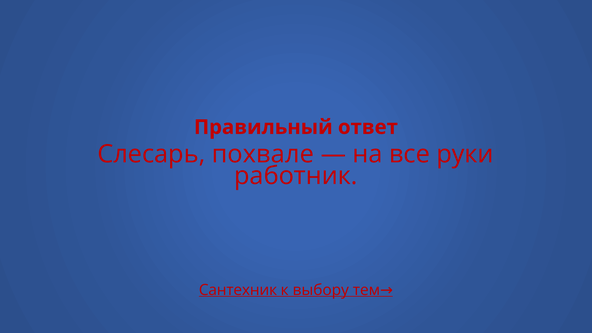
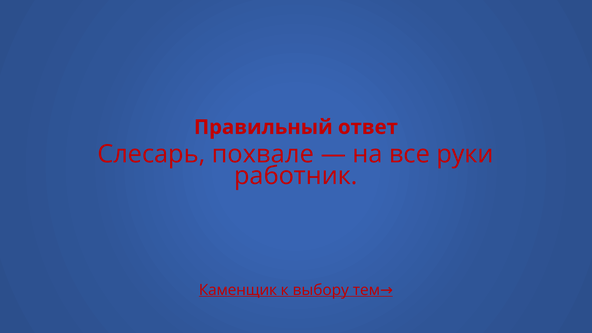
Сантехник: Сантехник -> Каменщик (238, 290)
